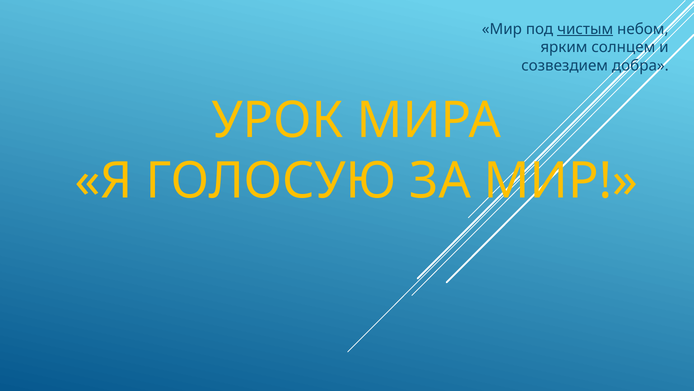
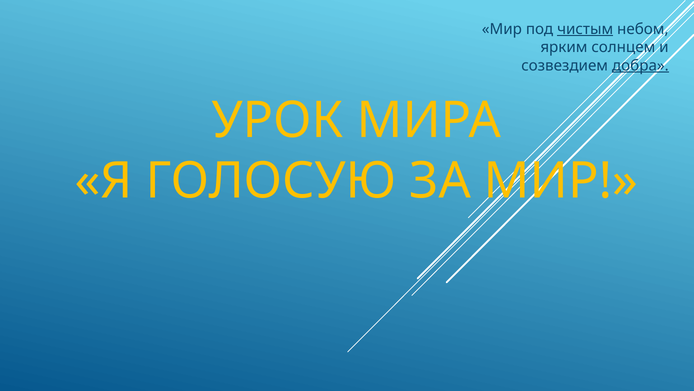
добра underline: none -> present (640, 65)
